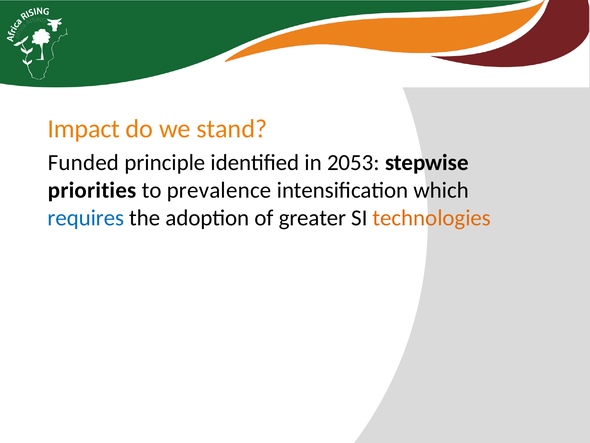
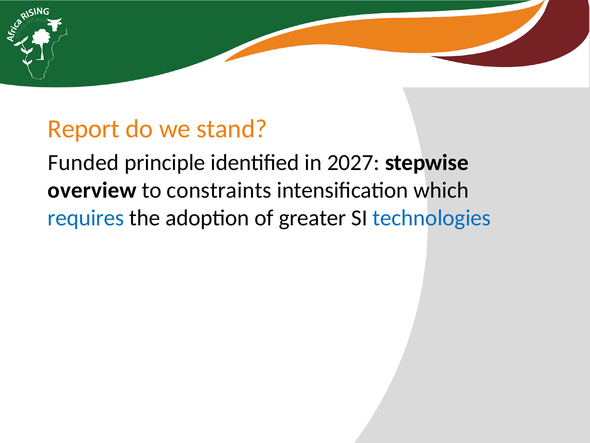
Impact: Impact -> Report (84, 129)
2053: 2053 -> 2027 (353, 163)
priorities: priorities -> overview (92, 190)
prevalence: prevalence -> constraints (219, 190)
technologies colour: orange -> blue (432, 218)
